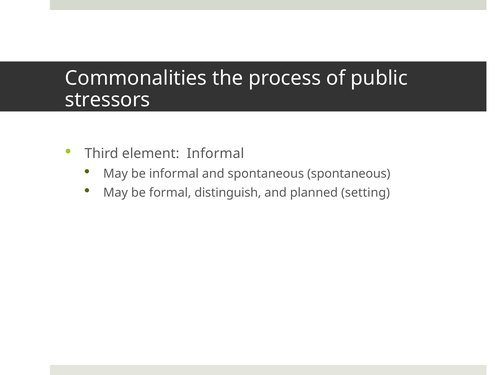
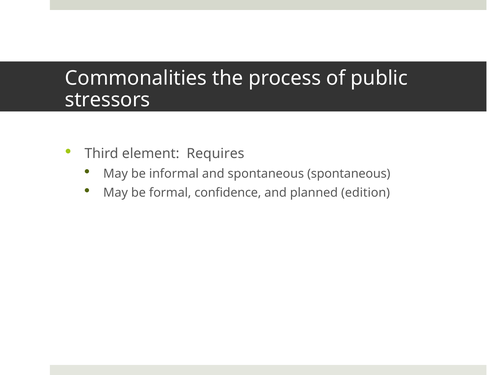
element Informal: Informal -> Requires (215, 153)
distinguish: distinguish -> confidence (228, 192)
setting: setting -> edition (366, 192)
